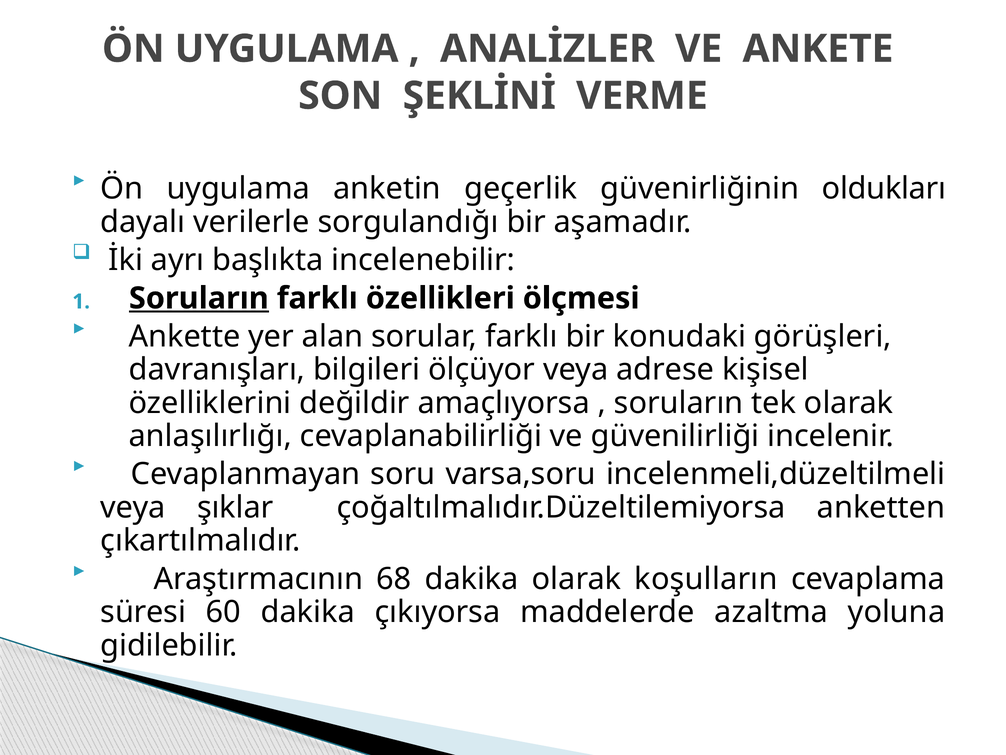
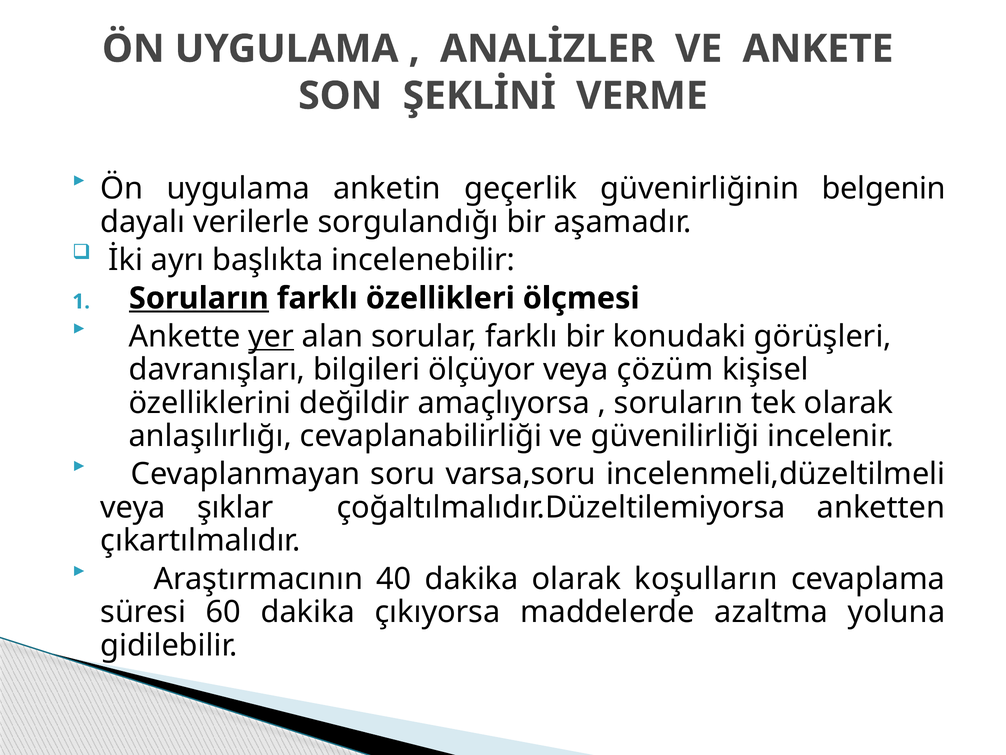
oldukları: oldukları -> belgenin (884, 189)
yer underline: none -> present (271, 336)
adrese: adrese -> çözüm (665, 369)
68: 68 -> 40 (394, 579)
